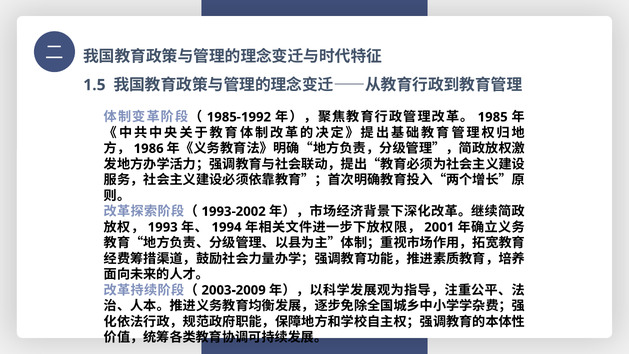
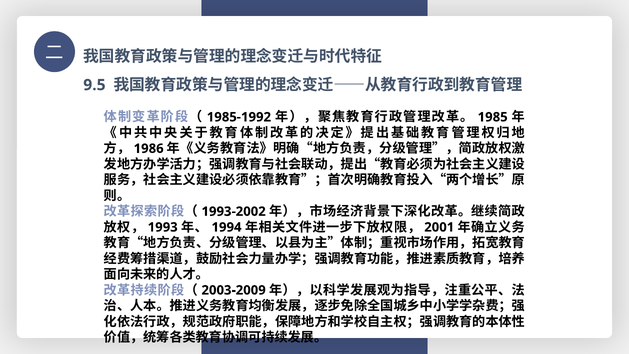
1.5: 1.5 -> 9.5 (94, 85)
